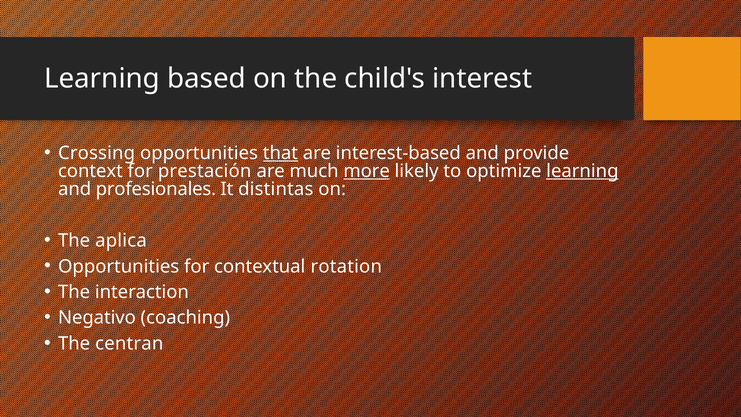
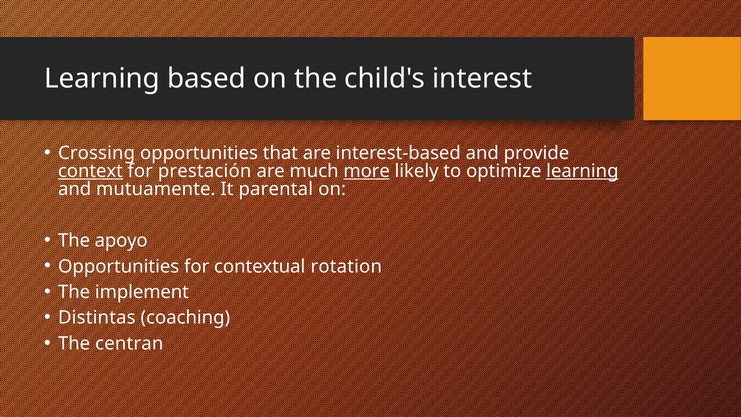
that underline: present -> none (280, 153)
context underline: none -> present (90, 171)
profesionales: profesionales -> mutuamente (156, 189)
distintas: distintas -> parental (276, 189)
aplica: aplica -> apoyo (121, 241)
interaction: interaction -> implement (142, 292)
Negativo: Negativo -> Distintas (97, 318)
